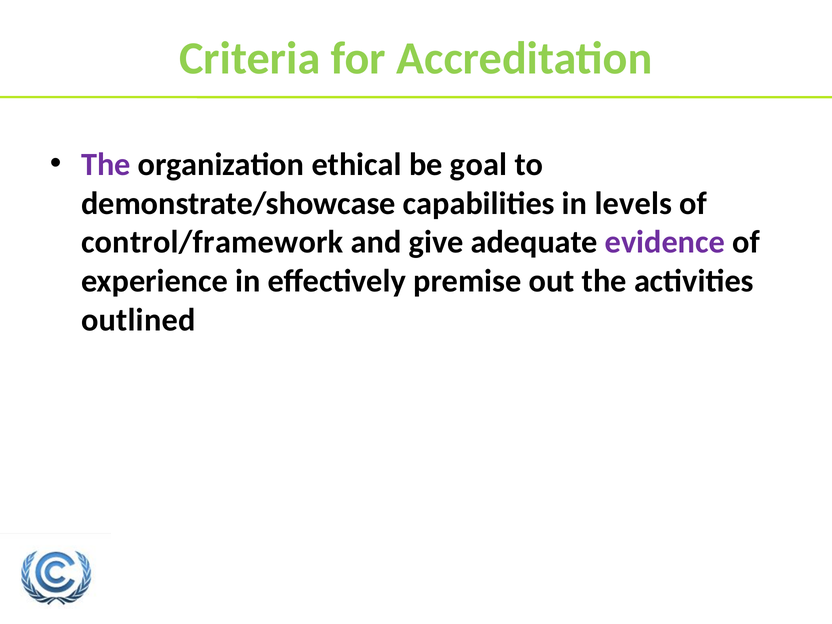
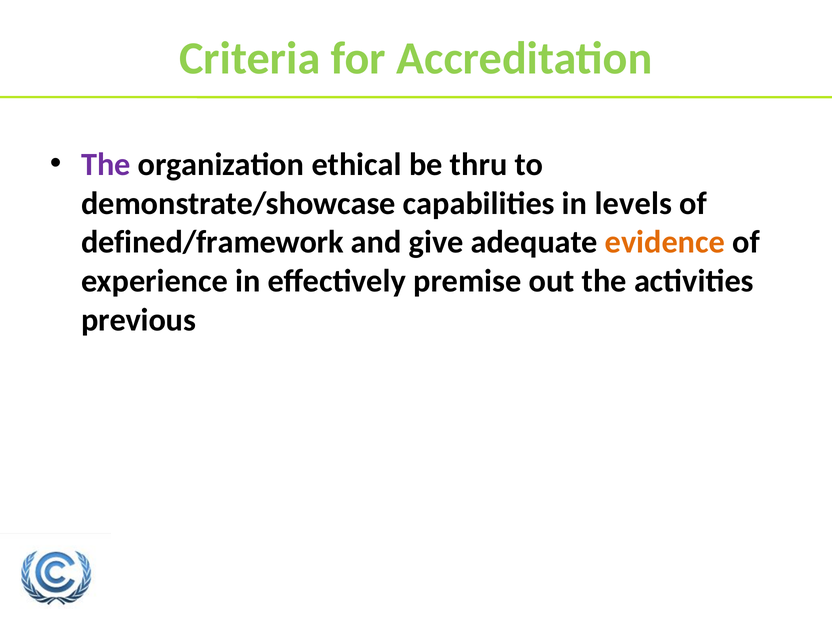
goal: goal -> thru (479, 164)
control/framework: control/framework -> defined/framework (212, 242)
evidence colour: purple -> orange (665, 242)
outlined: outlined -> previous (139, 320)
